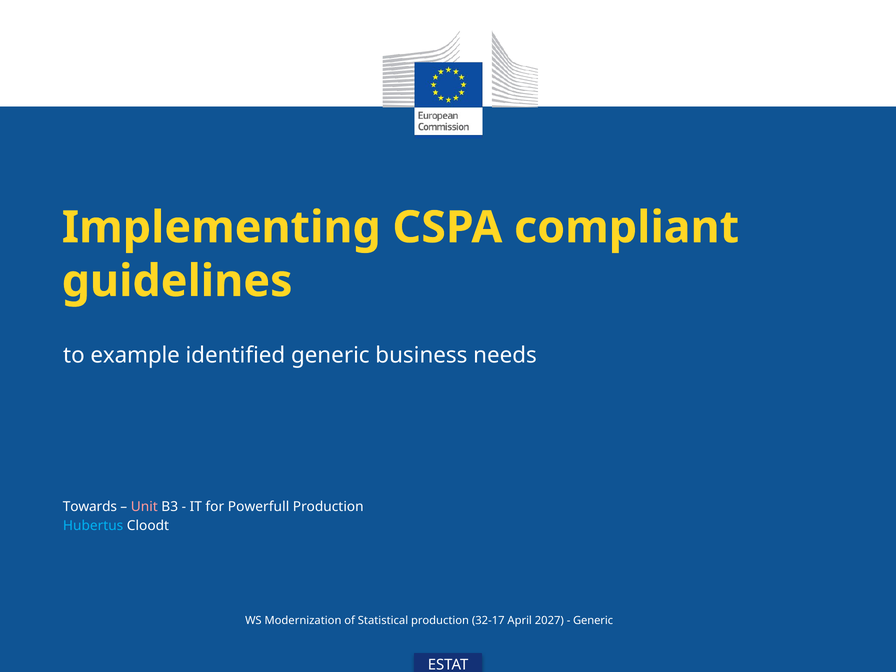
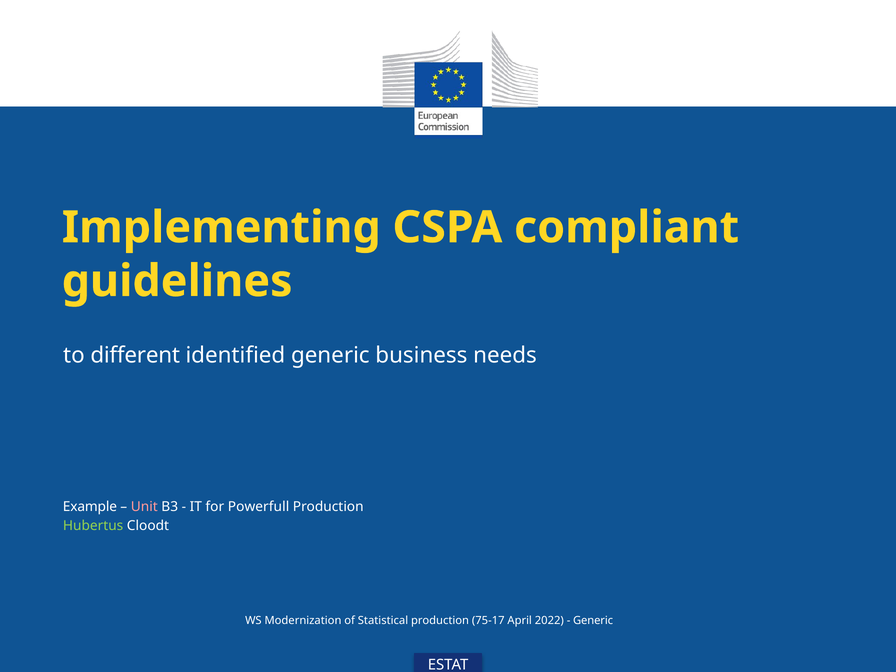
example: example -> different (135, 355)
Towards: Towards -> Example (90, 507)
Hubertus colour: light blue -> light green (93, 526)
32-17: 32-17 -> 75-17 (488, 621)
2027: 2027 -> 2022 (549, 621)
